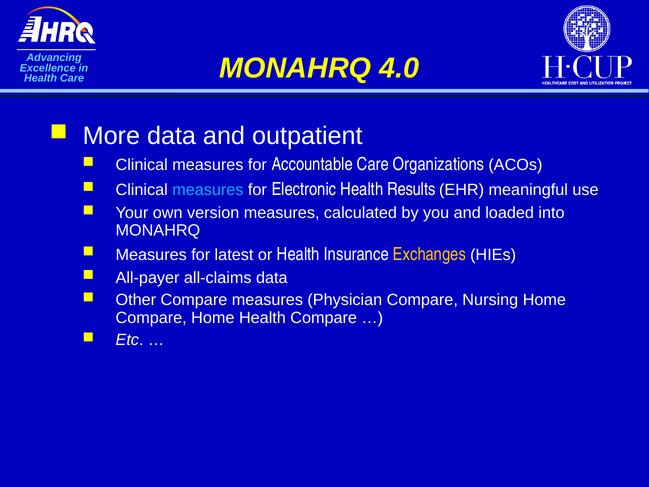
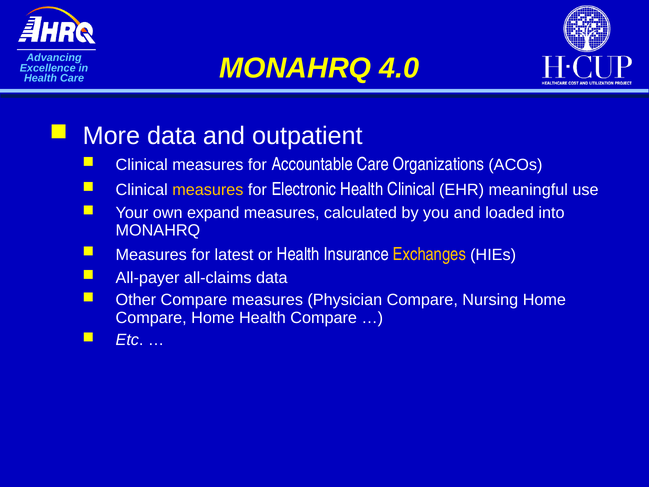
measures colour: light blue -> yellow (208, 190)
Health Results: Results -> Clinical (411, 189)
version: version -> expand (213, 213)
